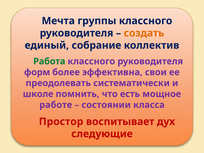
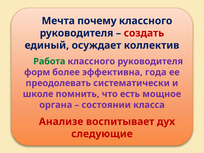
группы: группы -> почему (97, 21)
создать colour: orange -> red (144, 33)
собрание: собрание -> осуждает (96, 45)
свои: свои -> года (156, 72)
работе: работе -> органа (56, 105)
Простор: Простор -> Анализе (61, 122)
